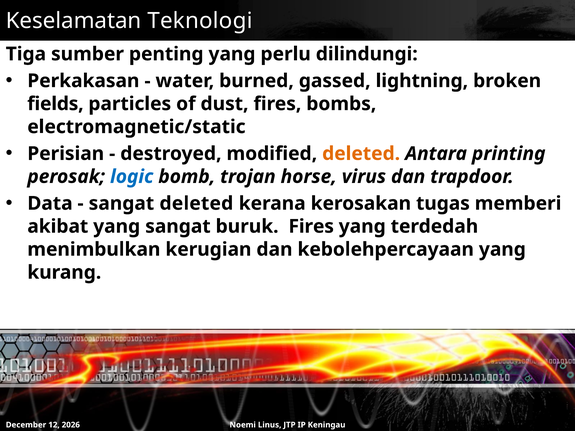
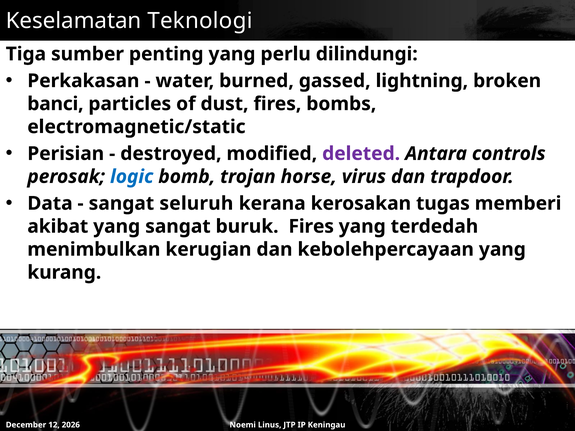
fields: fields -> banci (55, 104)
deleted colour: orange -> purple (361, 154)
printing: printing -> controls (509, 154)
sangat deleted: deleted -> seluruh (196, 204)
